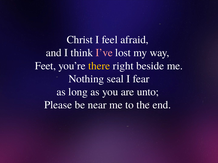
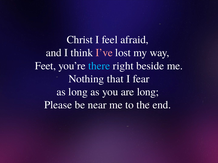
there colour: yellow -> light blue (99, 66)
seal: seal -> that (115, 79)
are unto: unto -> long (148, 92)
